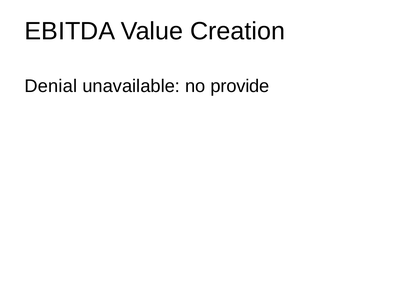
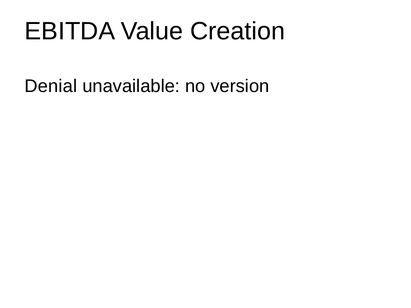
provide: provide -> version (240, 86)
